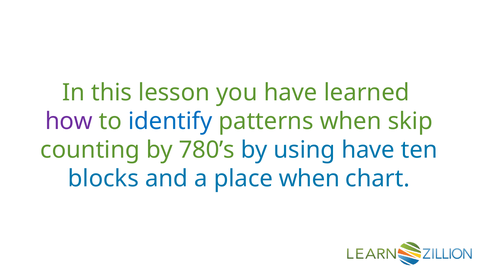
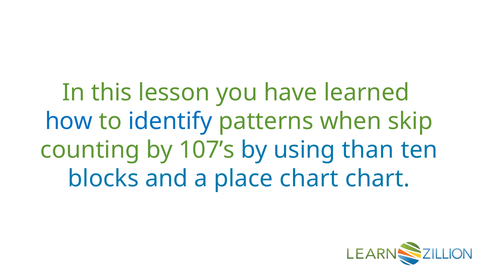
how colour: purple -> blue (69, 121)
780’s: 780’s -> 107’s (207, 150)
using have: have -> than (368, 150)
place when: when -> chart (309, 178)
